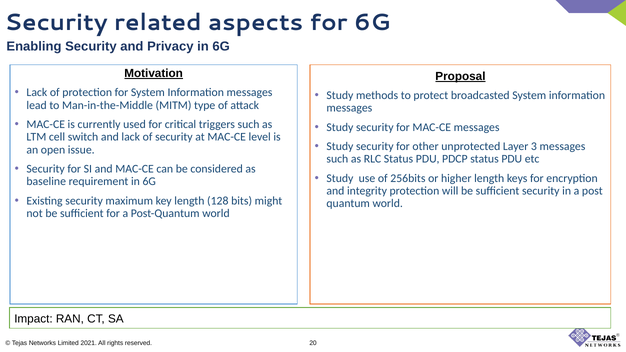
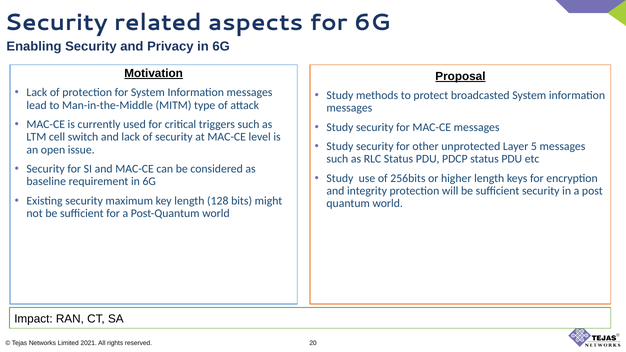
3: 3 -> 5 (534, 146)
